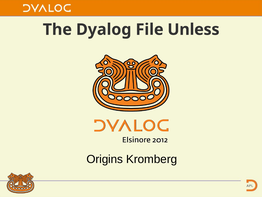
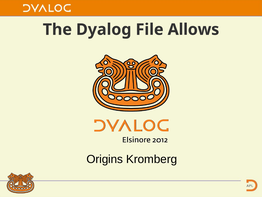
Unless: Unless -> Allows (193, 29)
